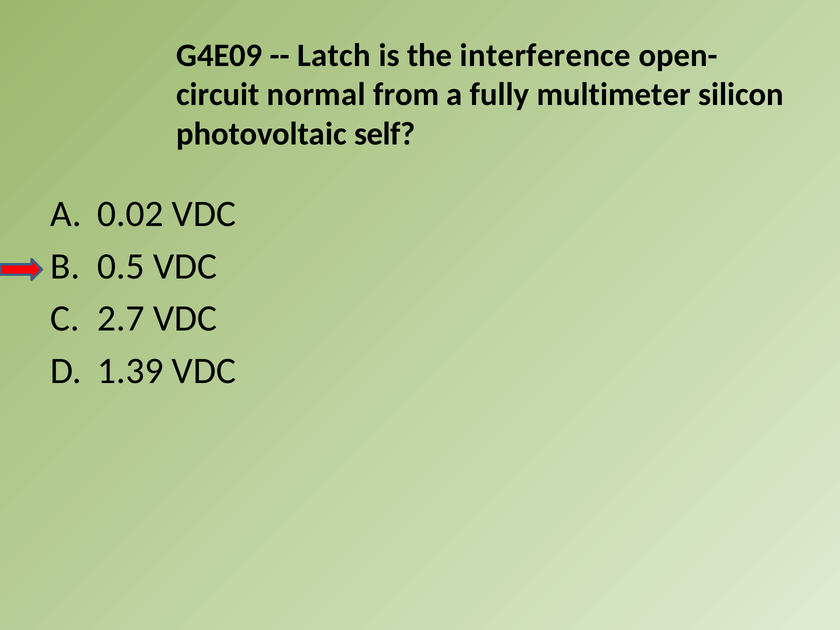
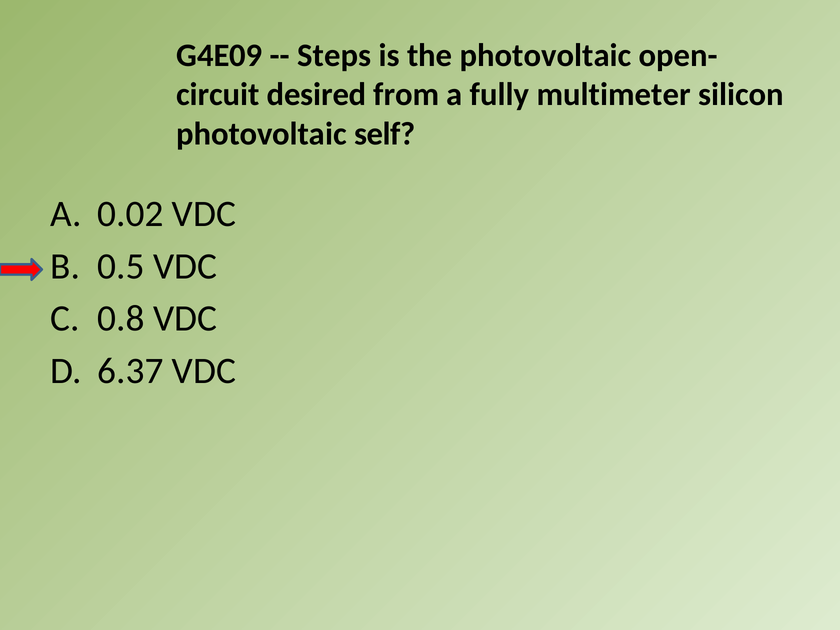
Latch: Latch -> Steps (334, 55)
the interference: interference -> photovoltaic (546, 55)
normal: normal -> desired (317, 95)
2.7: 2.7 -> 0.8 (121, 318)
1.39: 1.39 -> 6.37 (130, 371)
